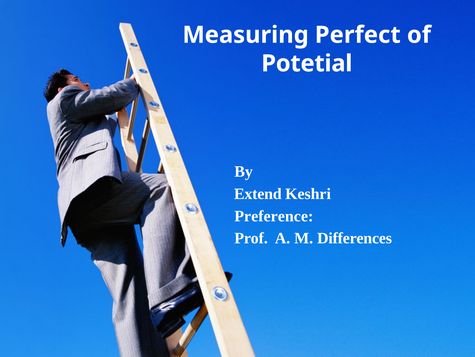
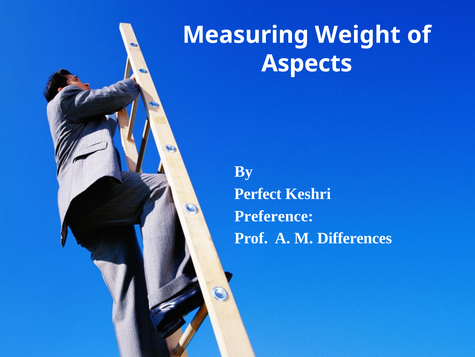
Perfect: Perfect -> Weight (358, 35)
Potetial: Potetial -> Aspects (307, 63)
Extend: Extend -> Perfect (258, 193)
